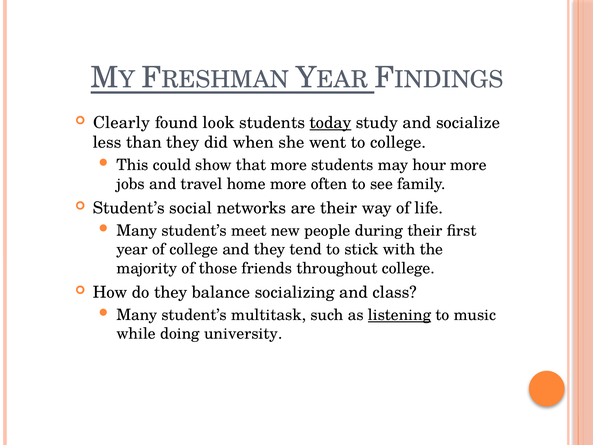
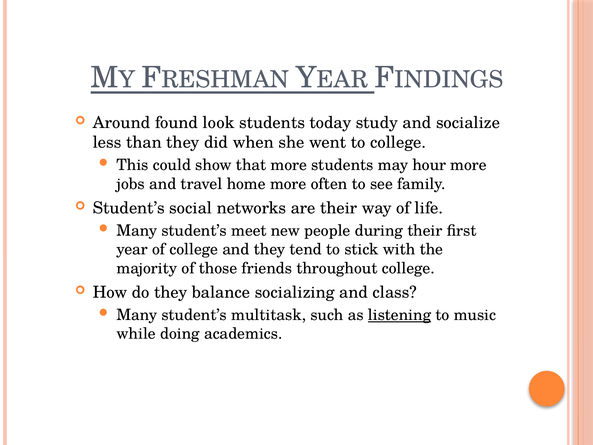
Clearly: Clearly -> Around (122, 123)
today underline: present -> none (330, 123)
university: university -> academics (243, 334)
